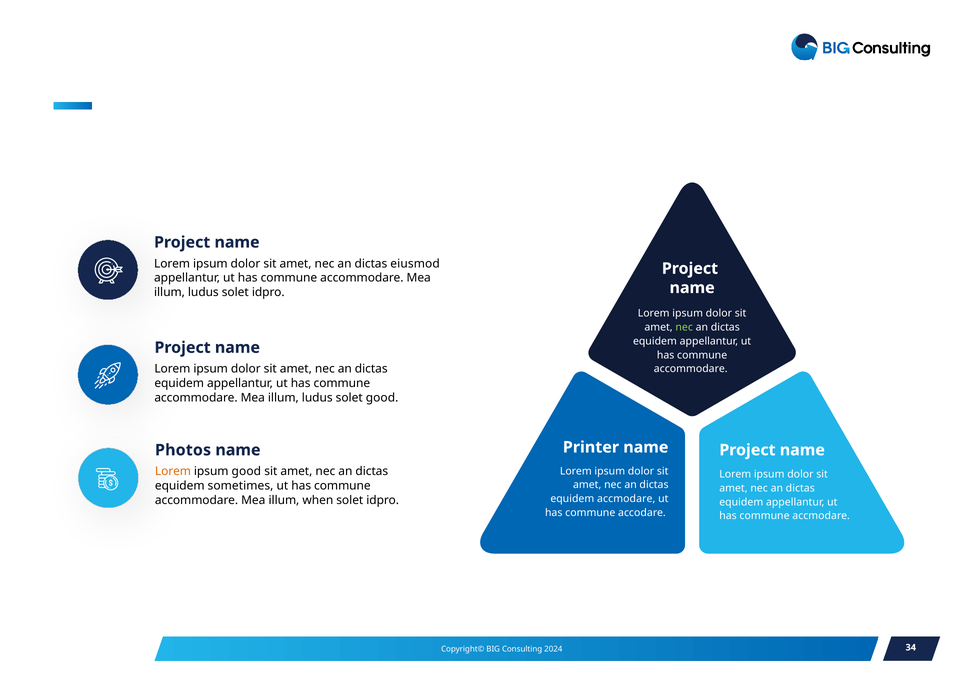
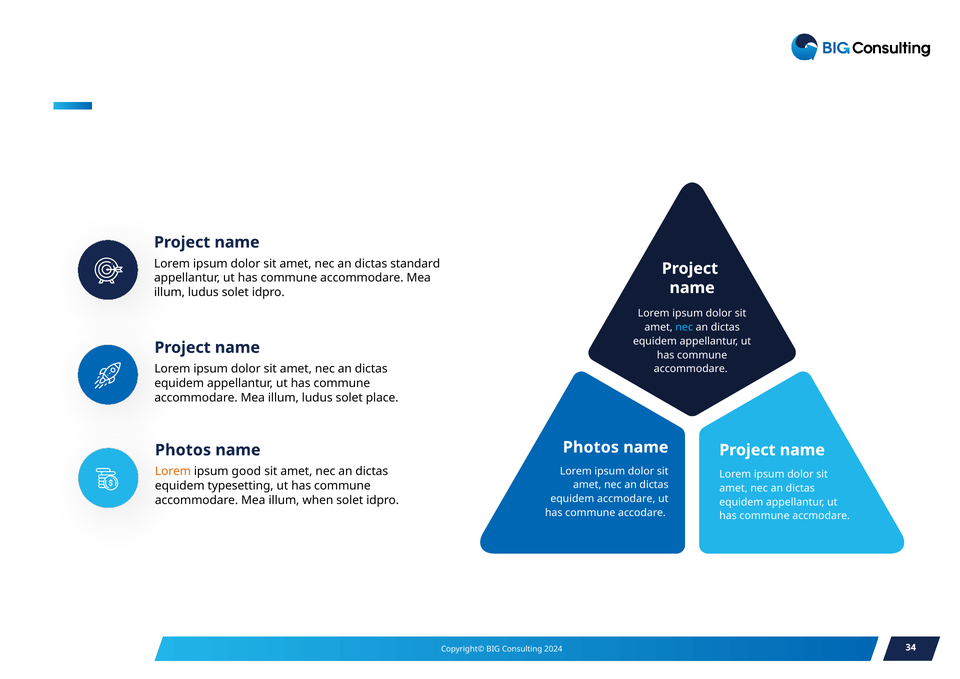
eiusmod: eiusmod -> standard (415, 264)
nec colour: light green -> light blue (684, 327)
solet good: good -> place (382, 397)
Printer: Printer -> Photos (591, 447)
sometimes: sometimes -> typesetting (241, 486)
